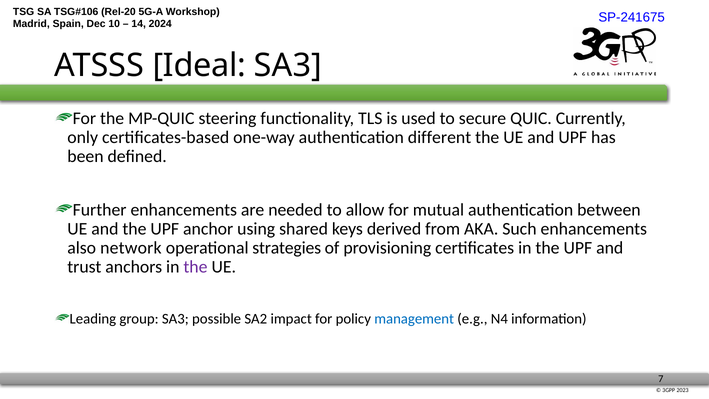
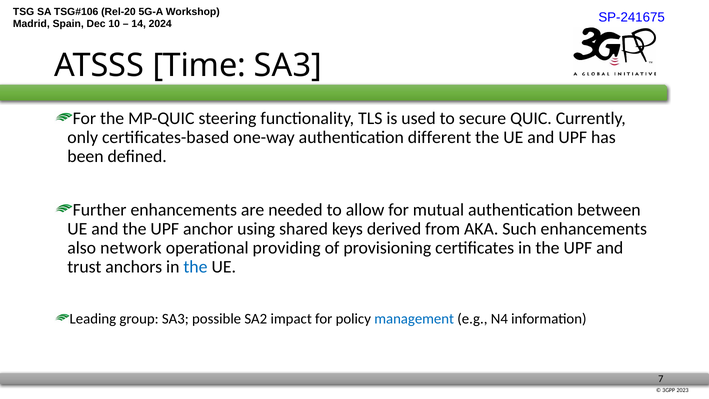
Ideal: Ideal -> Time (199, 65)
strategies: strategies -> providing (287, 248)
the colour: purple -> blue (195, 267)
